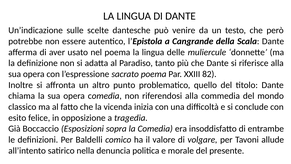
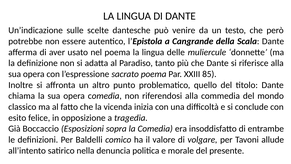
82: 82 -> 85 (209, 74)
